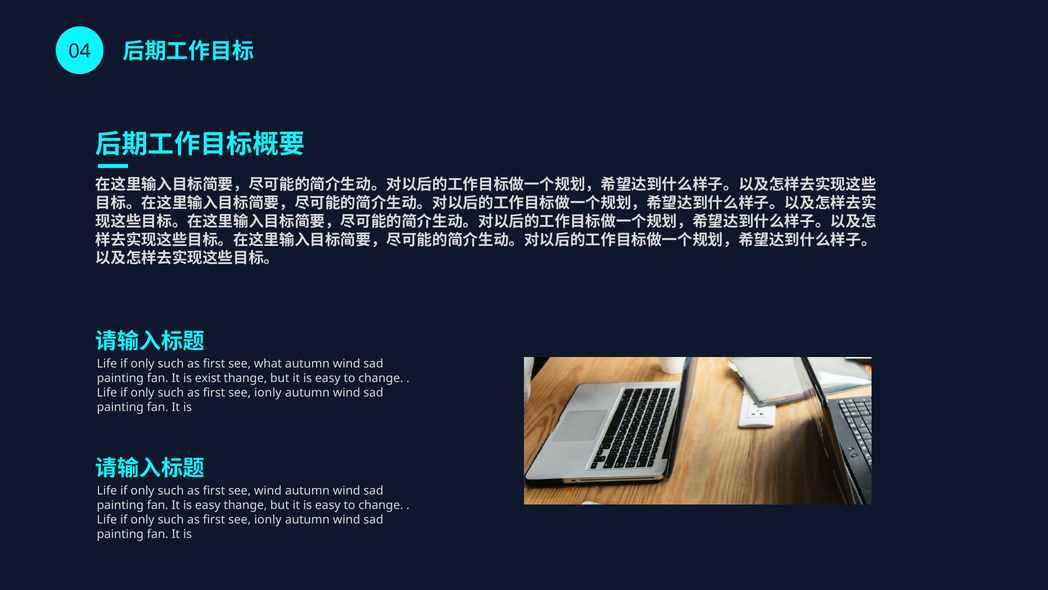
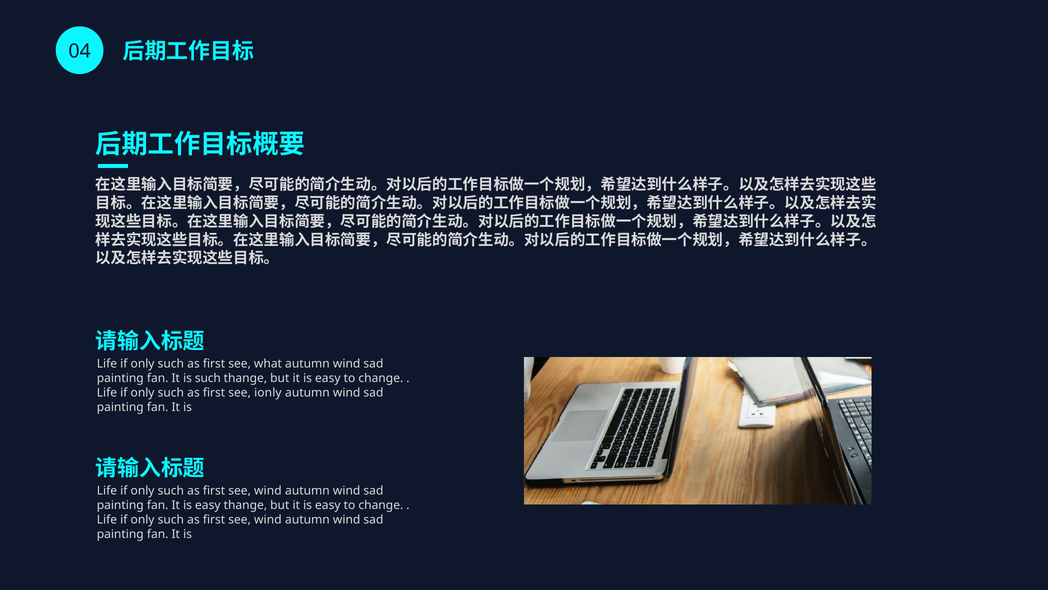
is exist: exist -> such (208, 378)
ionly: ionly -> wind (268, 519)
